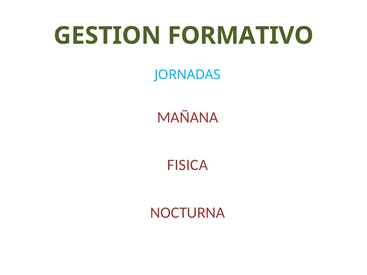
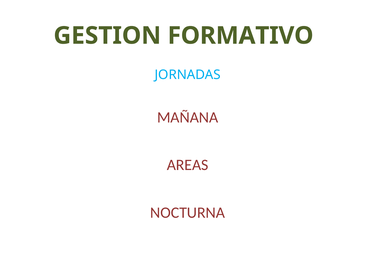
FISICA: FISICA -> AREAS (188, 165)
